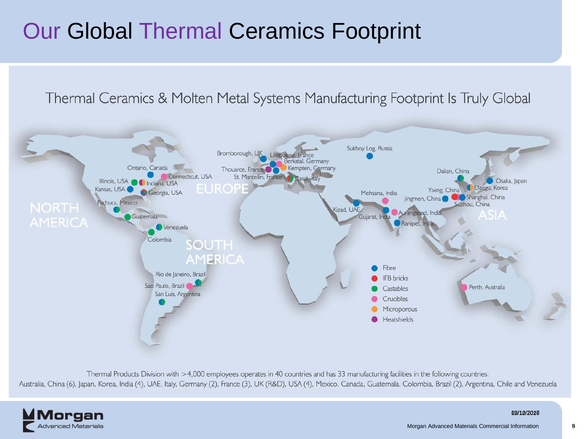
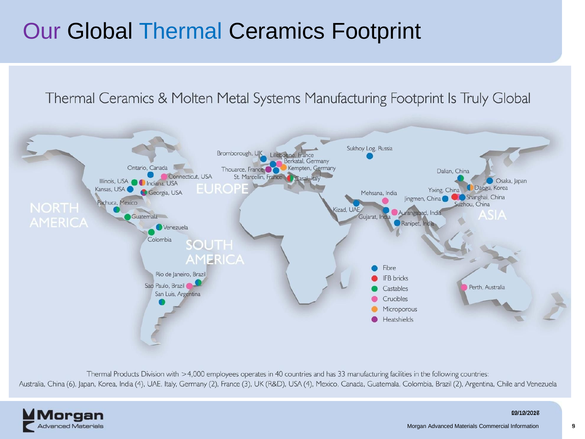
Thermal colour: purple -> blue (181, 31)
